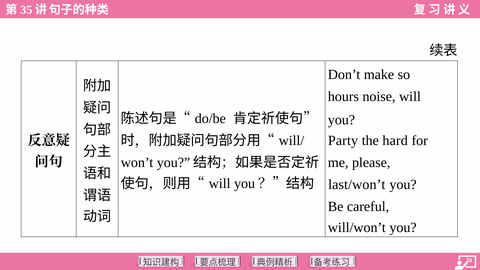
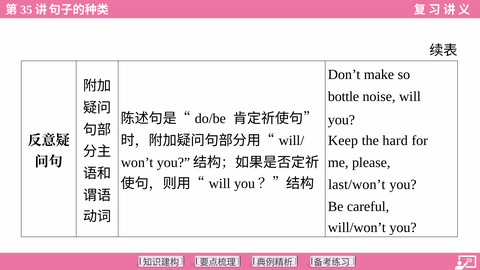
hours: hours -> bottle (343, 97)
Party: Party -> Keep (343, 141)
